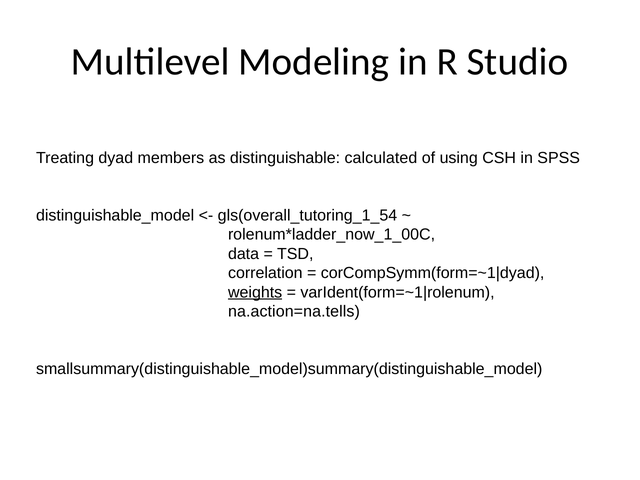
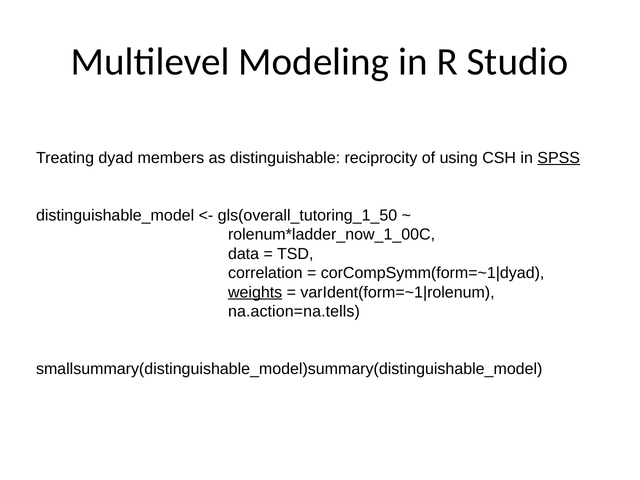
calculated: calculated -> reciprocity (381, 158)
SPSS underline: none -> present (559, 158)
gls(overall_tutoring_1_54: gls(overall_tutoring_1_54 -> gls(overall_tutoring_1_50 (307, 215)
